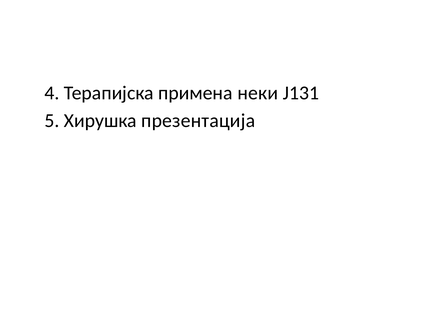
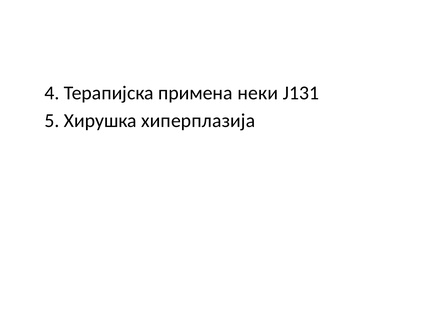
презентација: презентација -> хиперплазија (198, 121)
